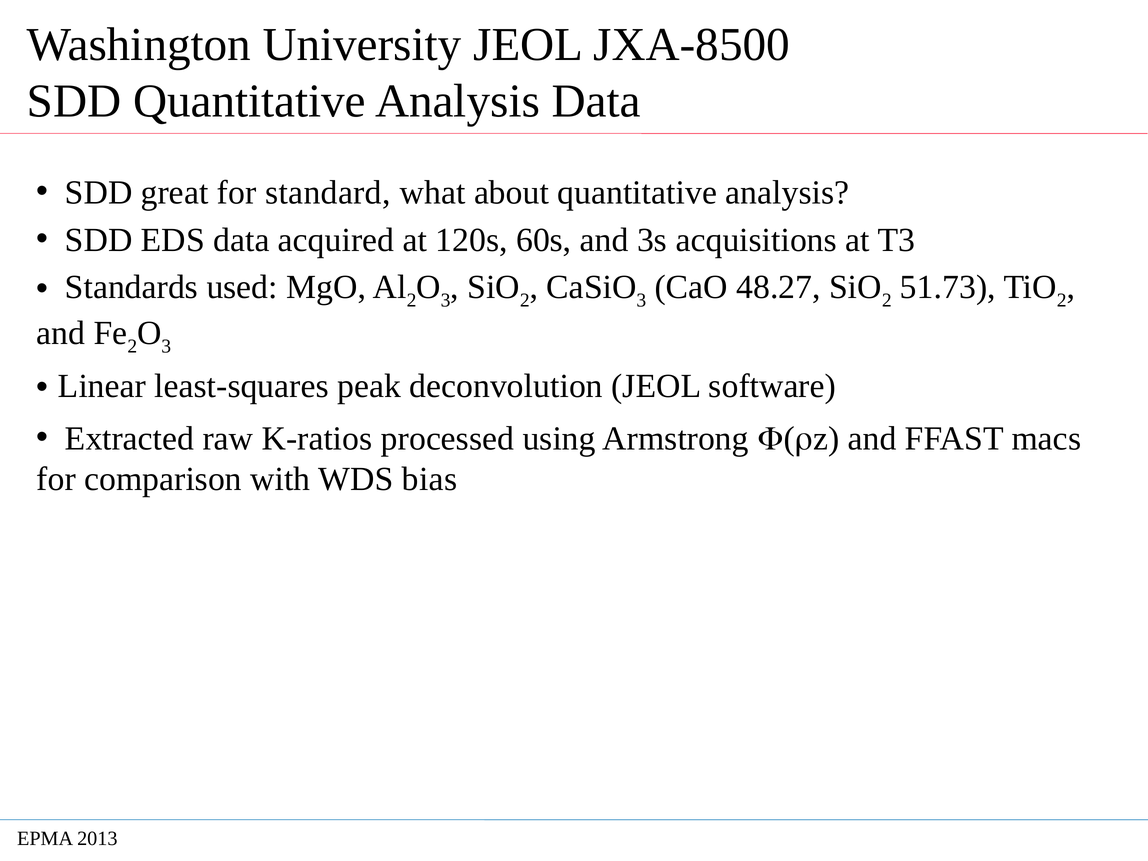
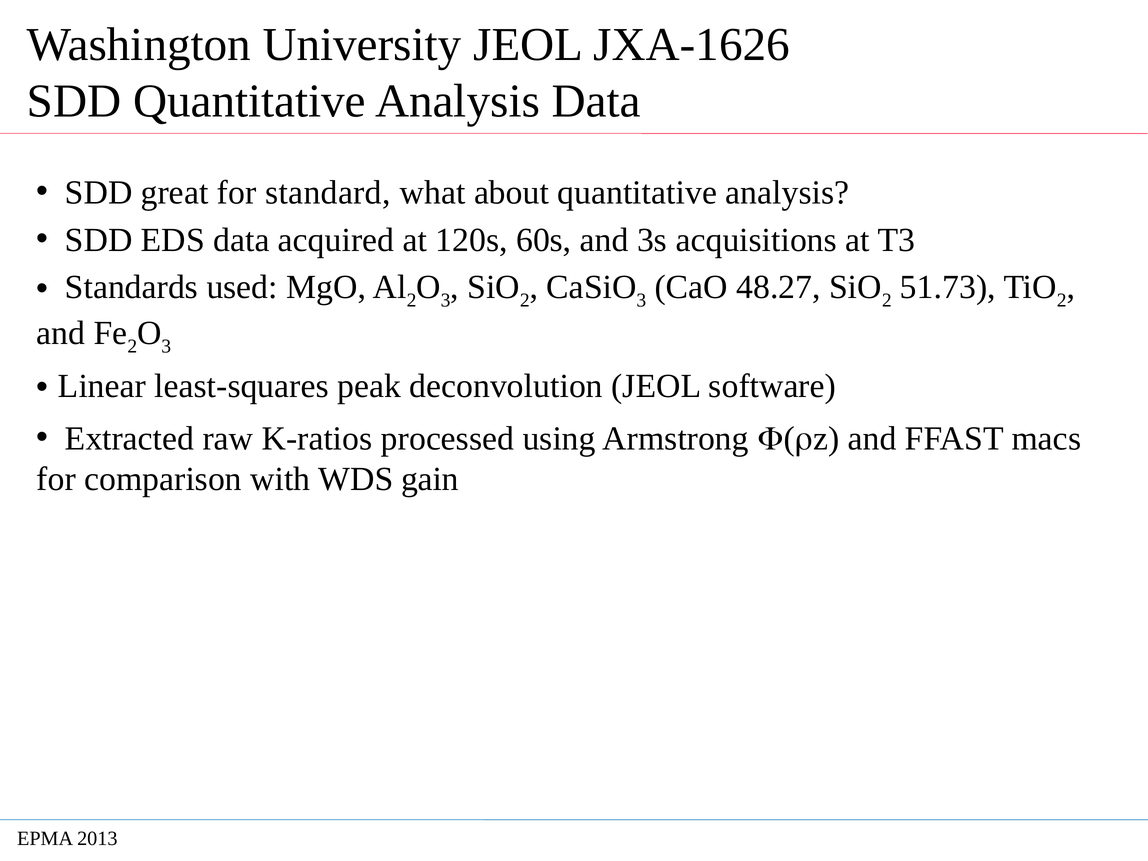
JXA-8500: JXA-8500 -> JXA-1626 (692, 45)
bias: bias -> gain (430, 479)
